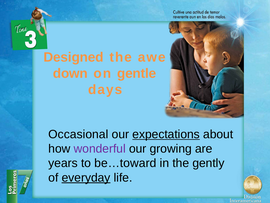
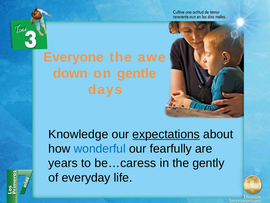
Designed: Designed -> Everyone (74, 57)
Occasional: Occasional -> Knowledge (78, 134)
wonderful colour: purple -> blue (100, 148)
growing: growing -> fearfully (171, 148)
be…toward: be…toward -> be…caress (125, 163)
everyday underline: present -> none (86, 177)
